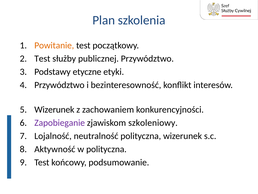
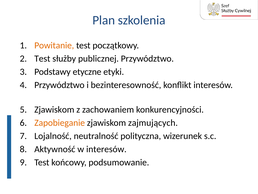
Wizerunek: Wizerunek -> Zjawiskom (54, 109)
Zapobieganie colour: purple -> orange (60, 122)
szkoleniowy: szkoleniowy -> zajmujących (153, 122)
w polityczna: polityczna -> interesów (106, 149)
